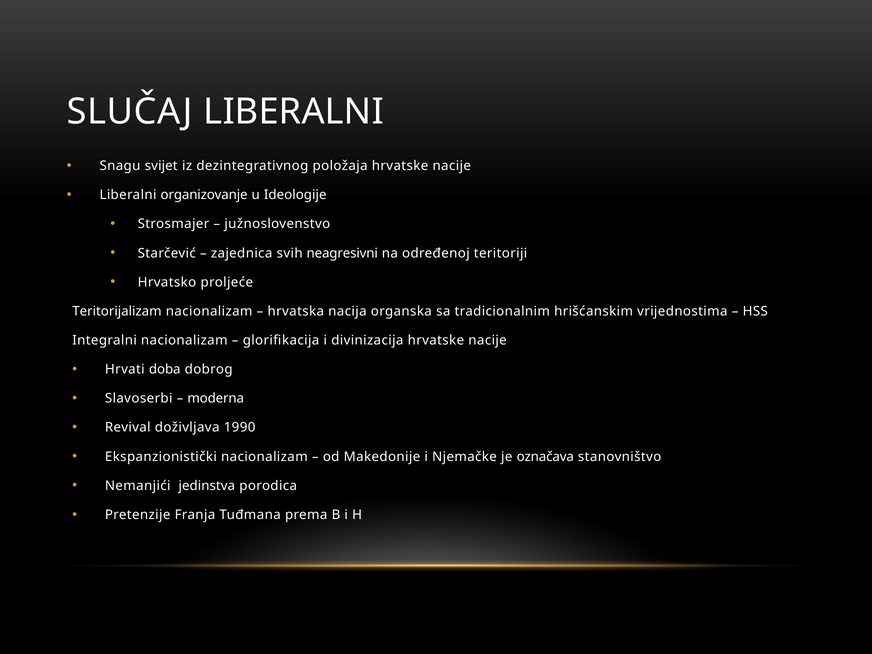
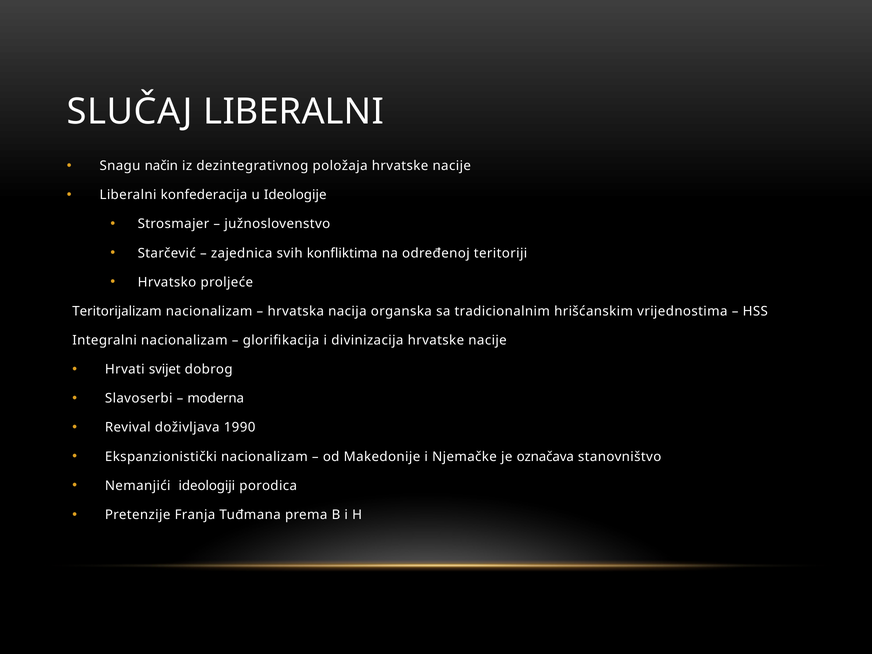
svijet: svijet -> način (161, 166)
organizovanje: organizovanje -> konfederacija (204, 195)
neagresivni: neagresivni -> konfliktima (342, 253)
doba: doba -> svijet (165, 369)
jedinstva: jedinstva -> ideologiji (207, 486)
